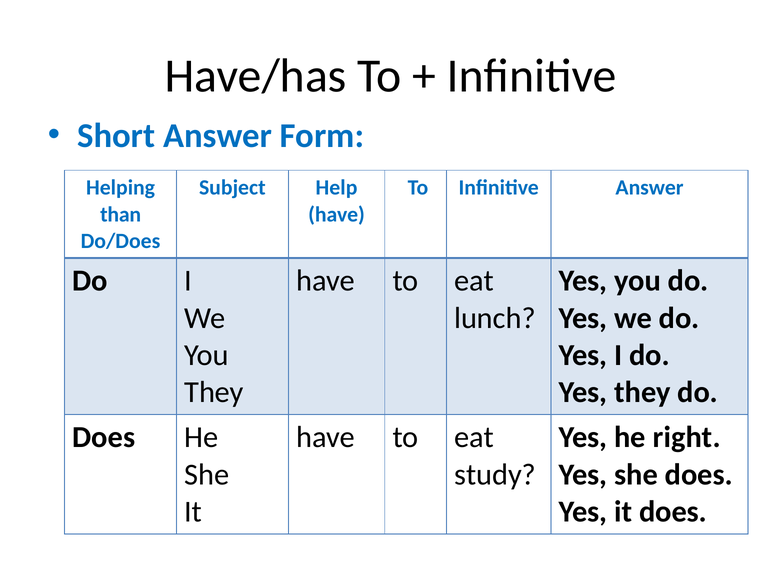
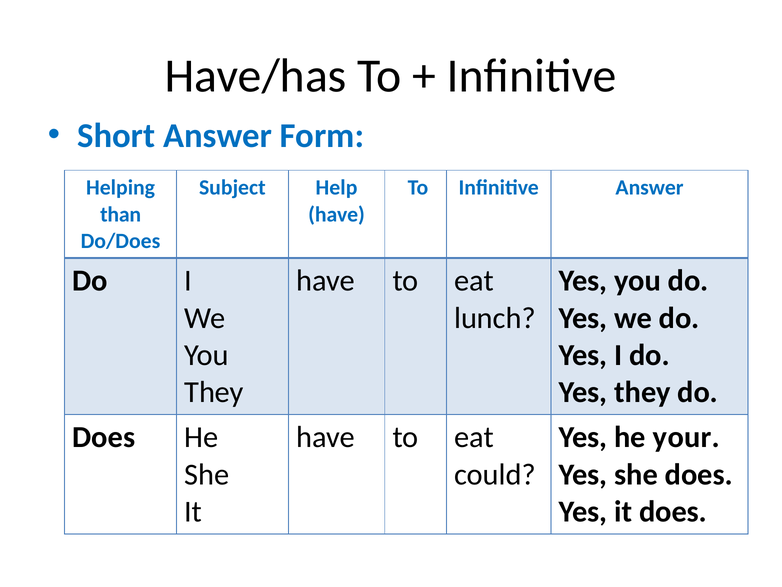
right: right -> your (687, 437)
study: study -> could (495, 474)
